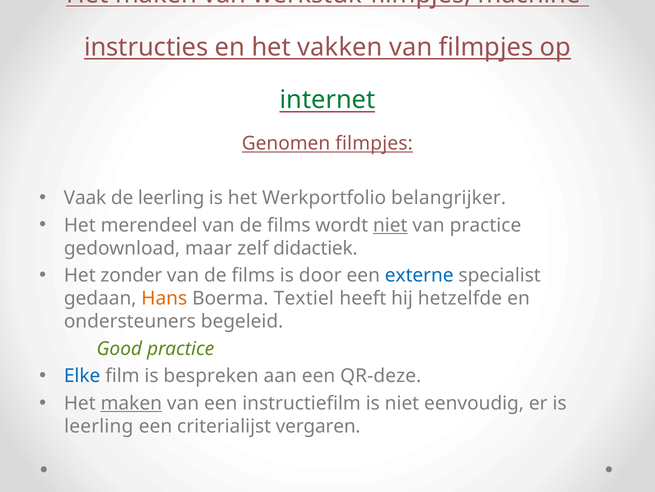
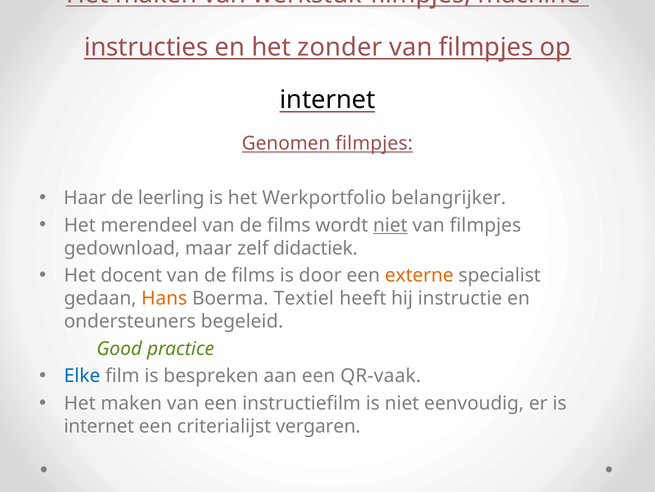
vakken: vakken -> zonder (340, 47)
internet colour: green -> black (328, 100)
Vaak: Vaak -> Haar (85, 198)
practice: practice -> filmpjes (485, 225)
zonder: zonder -> docent (131, 275)
externe colour: blue -> orange (419, 275)
hetzelfde: hetzelfde -> instructie (460, 298)
QR-deze: QR-deze -> QR-vaak (381, 376)
maken underline: present -> none (131, 403)
leerling: leerling -> internet (99, 426)
